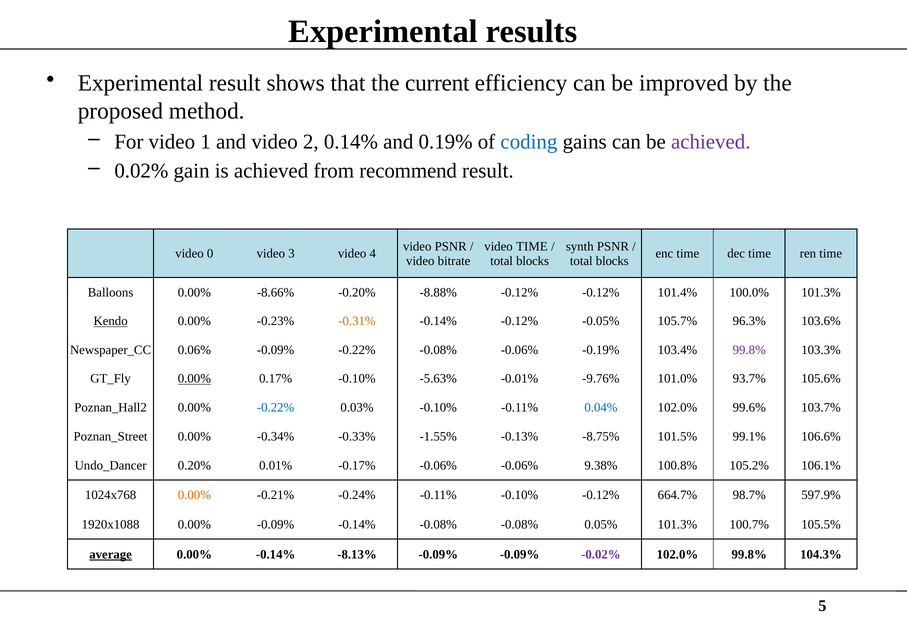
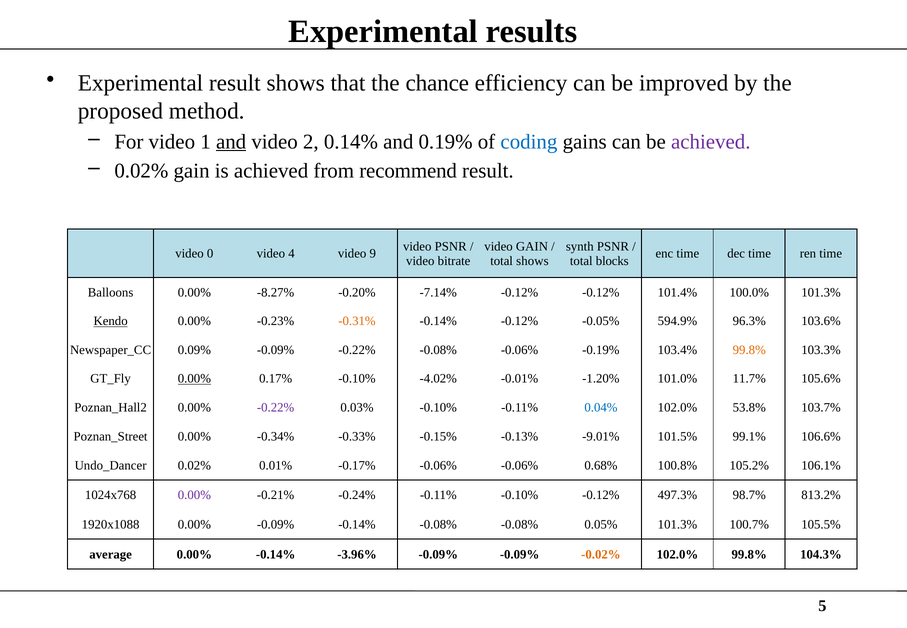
current: current -> chance (437, 83)
and underline: none -> present (231, 142)
video TIME: TIME -> GAIN (532, 247)
3: 3 -> 4 (291, 254)
4: 4 -> 9 (373, 254)
blocks: blocks -> shows (532, 261)
-8.66%: -8.66% -> -8.27% (276, 292)
-8.88%: -8.88% -> -7.14% (438, 292)
105.7%: 105.7% -> 594.9% (677, 321)
0.06%: 0.06% -> 0.09% (194, 350)
99.8% colour: purple -> orange (749, 350)
-5.63%: -5.63% -> -4.02% (438, 379)
-9.76%: -9.76% -> -1.20% (601, 379)
93.7%: 93.7% -> 11.7% (749, 379)
-0.22% colour: blue -> purple (276, 408)
99.6%: 99.6% -> 53.8% (749, 408)
-1.55%: -1.55% -> -0.15% (438, 436)
-8.75%: -8.75% -> -9.01% (601, 436)
0.20%: 0.20% -> 0.02% (194, 466)
9.38%: 9.38% -> 0.68% (601, 466)
0.00% colour: orange -> purple (194, 495)
664.7%: 664.7% -> 497.3% (677, 495)
597.9%: 597.9% -> 813.2% (821, 495)
average underline: present -> none (111, 555)
-8.13%: -8.13% -> -3.96% (357, 555)
-0.02% colour: purple -> orange (601, 555)
